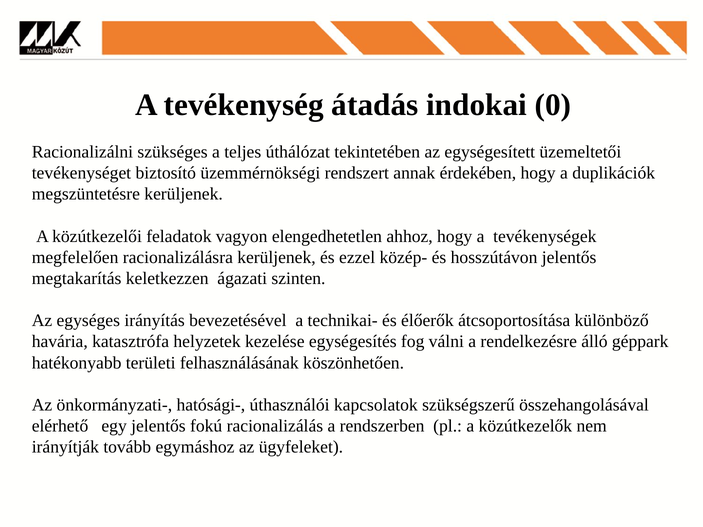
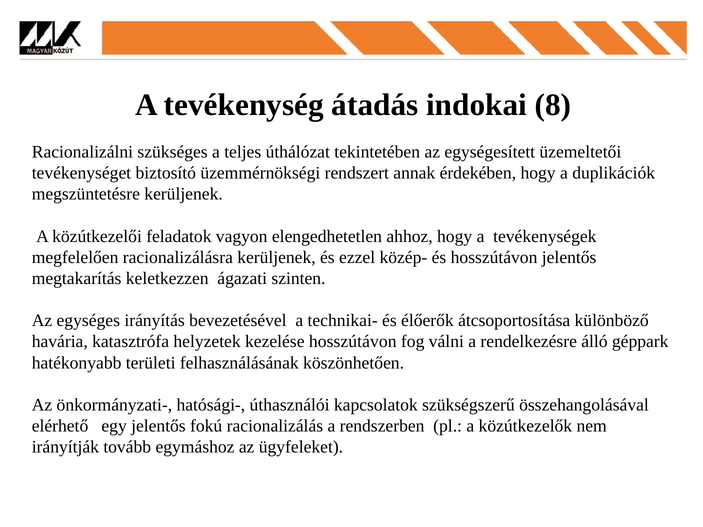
0: 0 -> 8 (553, 105)
kezelése egységesítés: egységesítés -> hosszútávon (353, 342)
